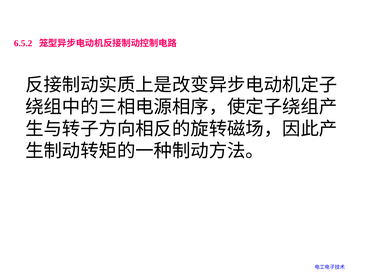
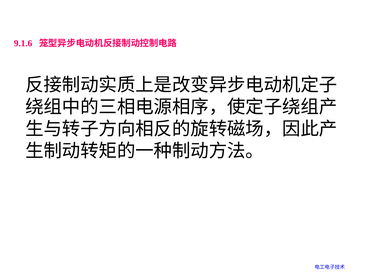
6.5.2: 6.5.2 -> 9.1.6 (23, 43)
